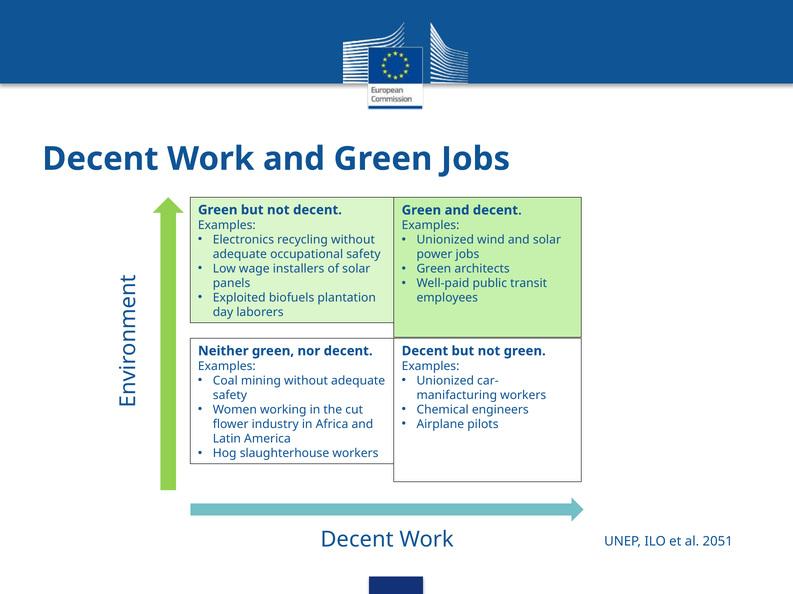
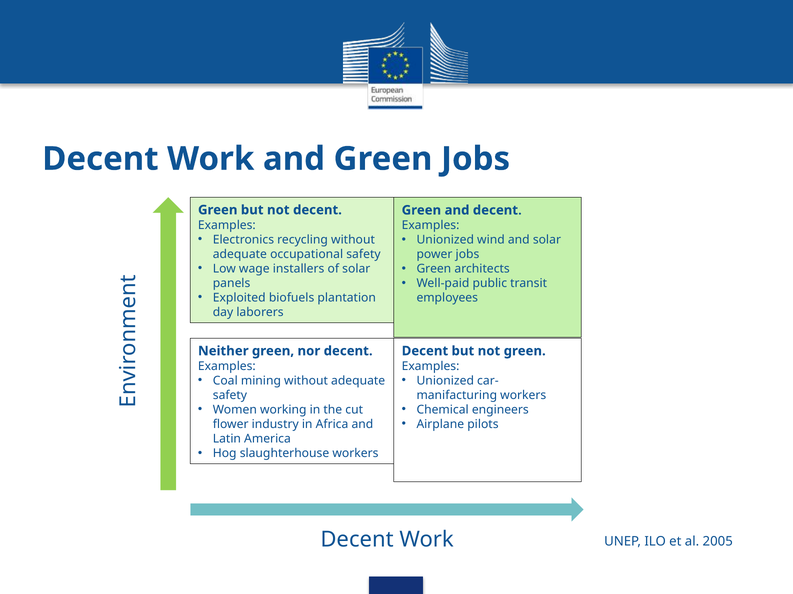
2051: 2051 -> 2005 (718, 542)
